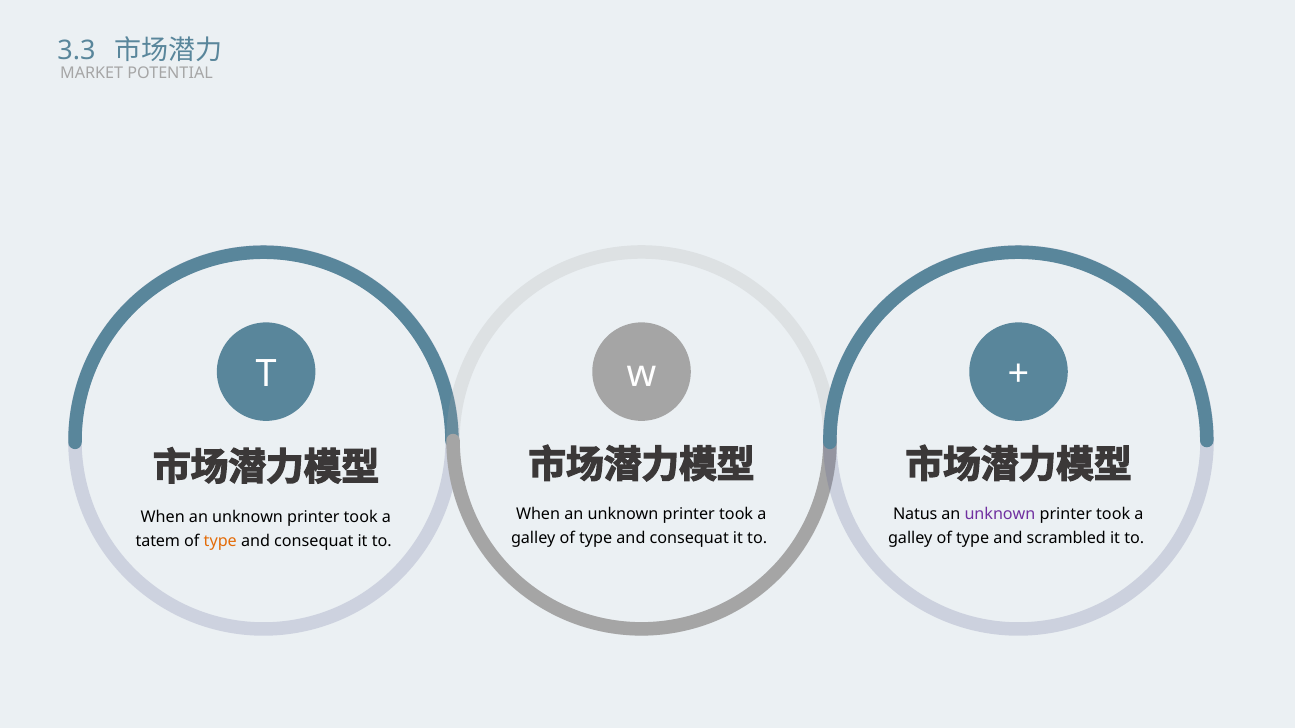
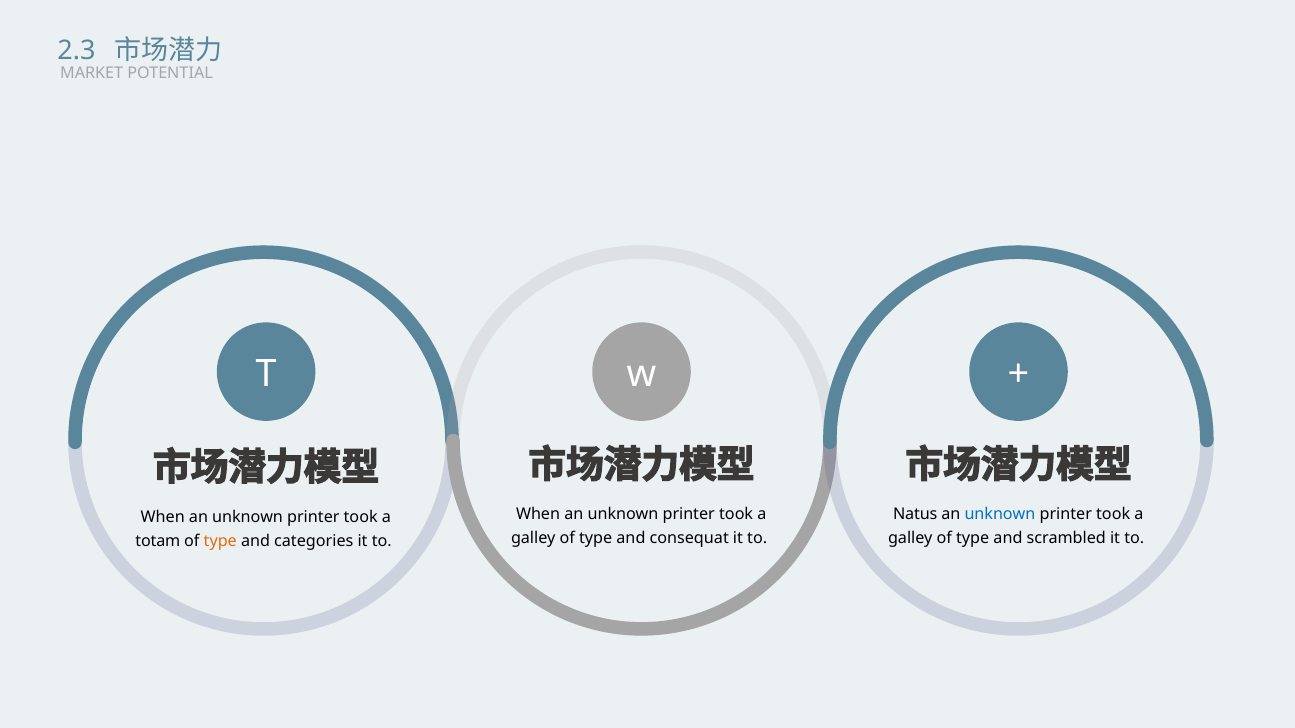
3.3: 3.3 -> 2.3 (77, 50)
unknown colour: purple -> blue (1000, 515)
tatem: tatem -> totam (158, 541)
consequat: consequat -> categories (314, 541)
